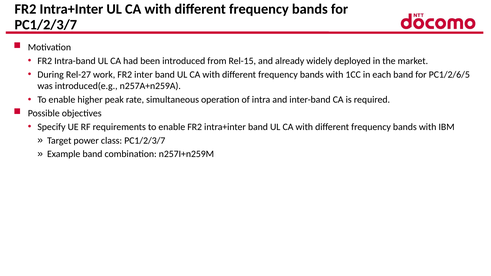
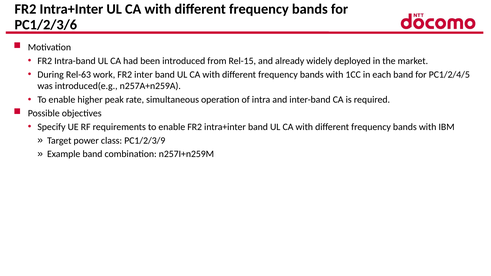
PC1/2/3/7: PC1/2/3/7 -> PC1/2/3/6 (46, 25)
Rel-27: Rel-27 -> Rel-63 (78, 75)
PC1/2/6/5: PC1/2/6/5 -> PC1/2/4/5 (449, 75)
class PC1/2/3/7: PC1/2/3/7 -> PC1/2/3/9 (145, 141)
